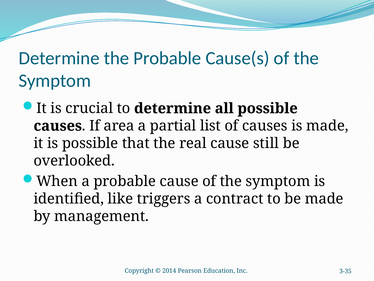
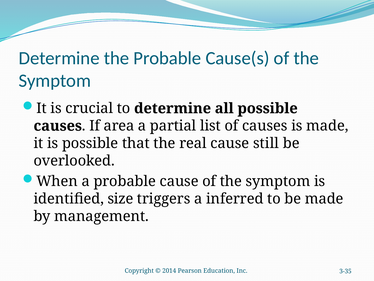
like: like -> size (121, 198)
contract: contract -> inferred (235, 198)
